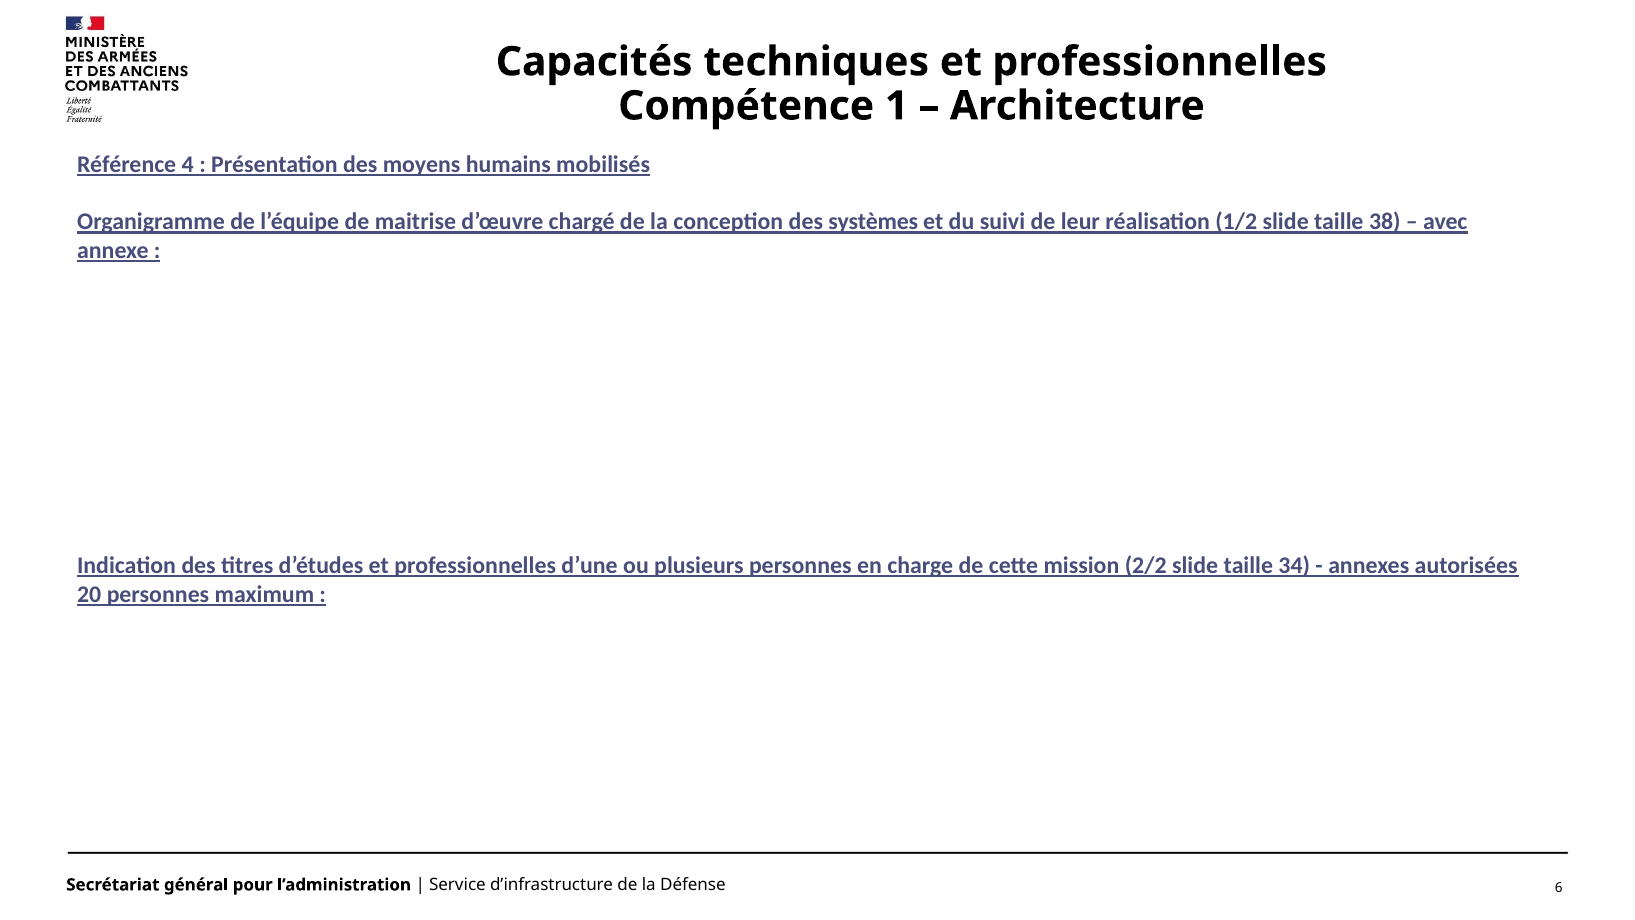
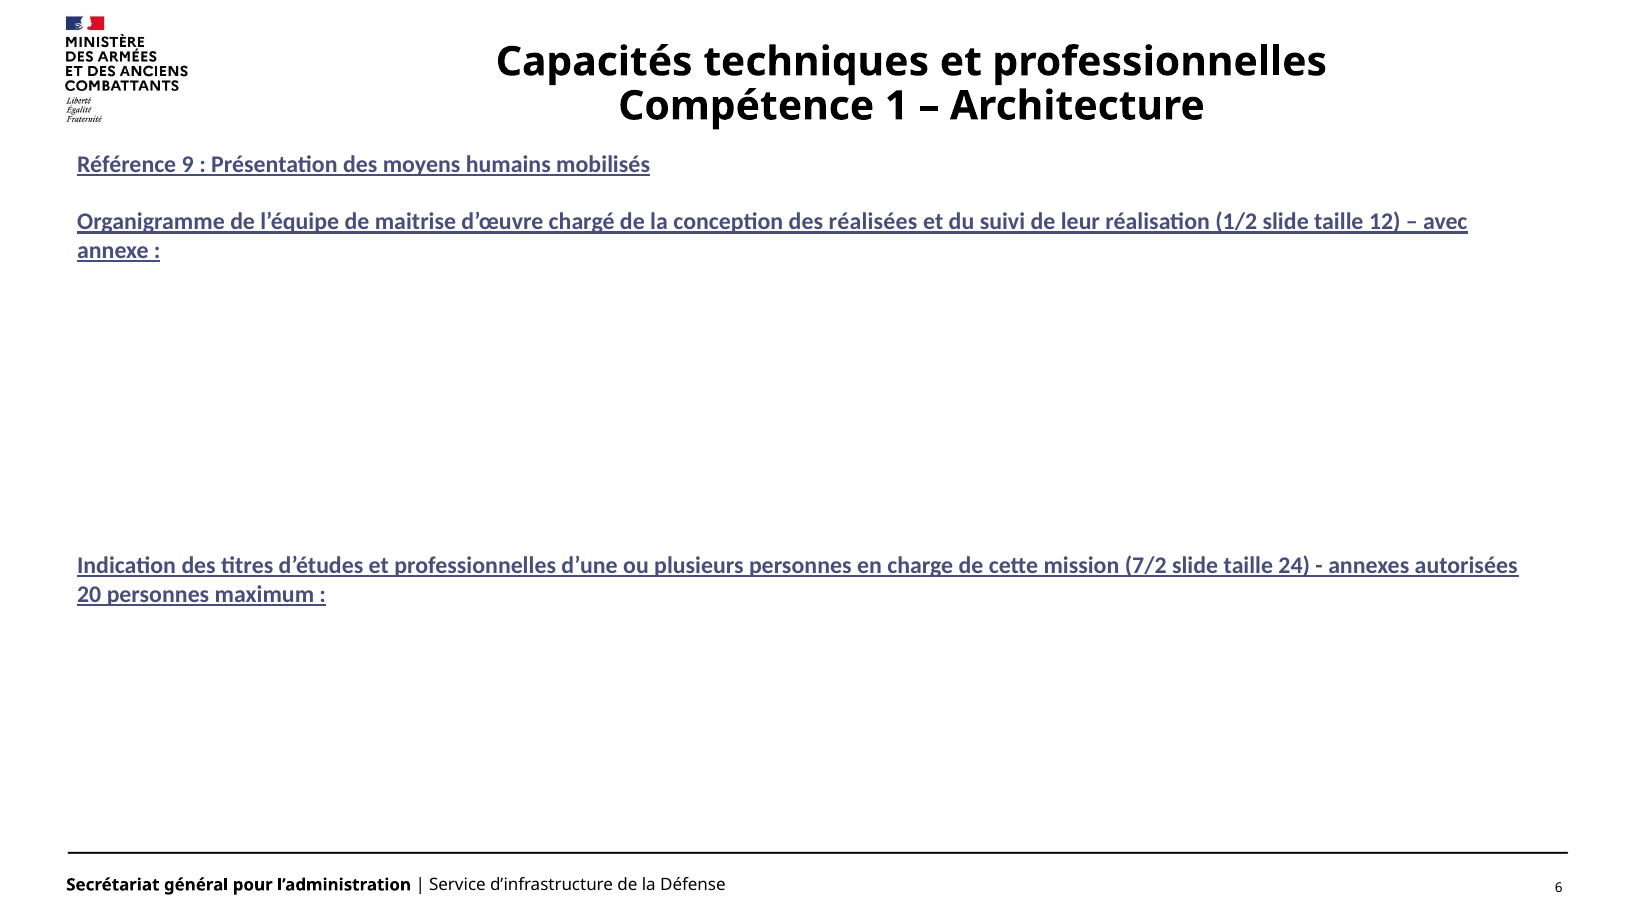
4: 4 -> 9 (188, 165)
systèmes: systèmes -> réalisées (873, 222)
38: 38 -> 12 (1385, 222)
2/2: 2/2 -> 7/2 (1146, 565)
34: 34 -> 24 (1294, 565)
